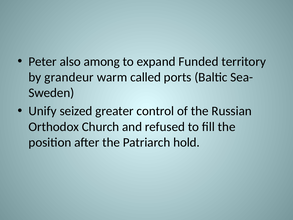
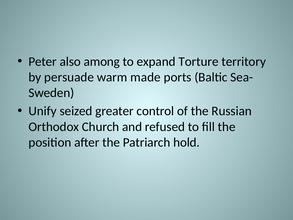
Funded: Funded -> Torture (199, 61)
grandeur: grandeur -> persuade (69, 77)
called: called -> made (146, 77)
